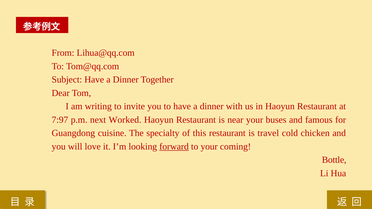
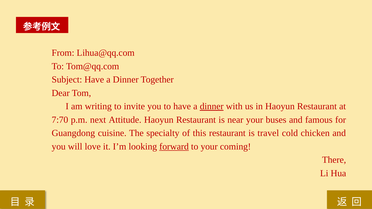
dinner underline: none -> present (212, 107)
7:97: 7:97 -> 7:70 (60, 120)
Worked: Worked -> Attitude (125, 120)
Bottle: Bottle -> There (334, 160)
